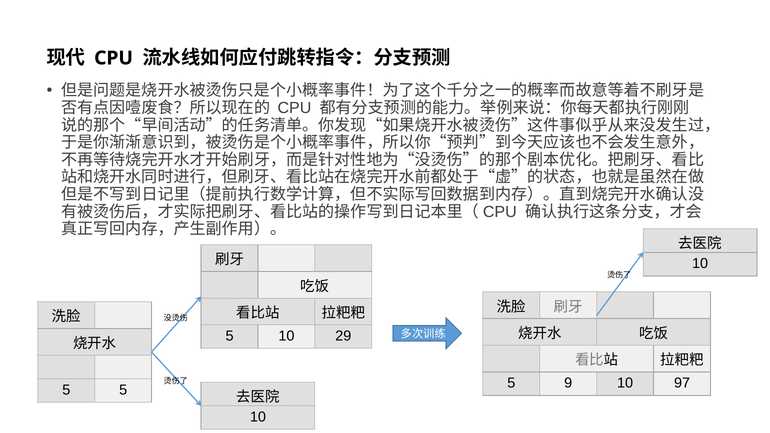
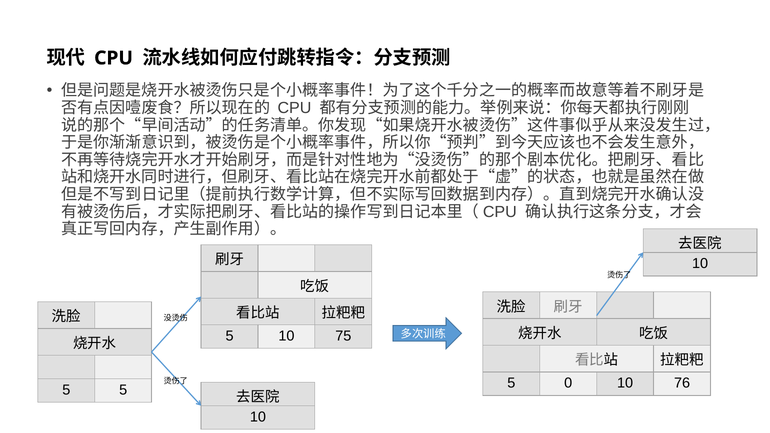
29: 29 -> 75 (343, 336)
9: 9 -> 0 (568, 383)
97: 97 -> 76 (682, 383)
